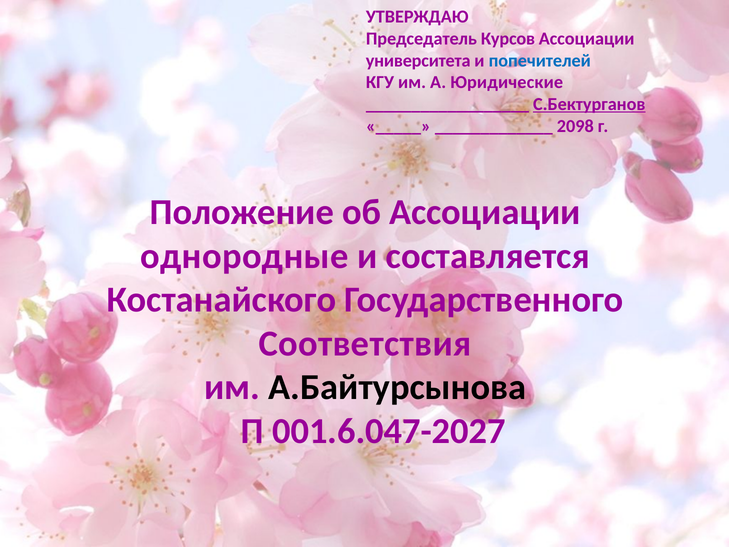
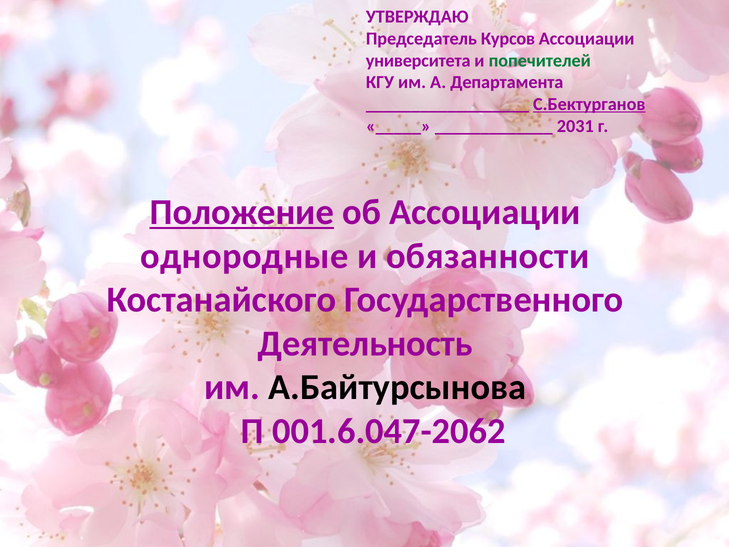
попечителей colour: blue -> green (540, 61)
Юридические: Юридические -> Департамента (507, 82)
2098: 2098 -> 2031 (575, 126)
Положение underline: none -> present (242, 212)
составляется: составляется -> обязанности (488, 256)
Соответствия: Соответствия -> Деятельность (365, 343)
001.6.047-2027: 001.6.047-2027 -> 001.6.047-2062 (389, 431)
